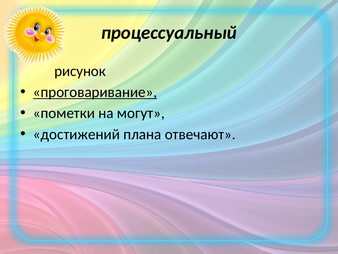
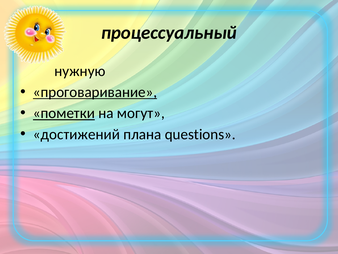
рисунок: рисунок -> нужную (80, 71)
пометки underline: none -> present (64, 113)
отвечают: отвечают -> questions (200, 134)
